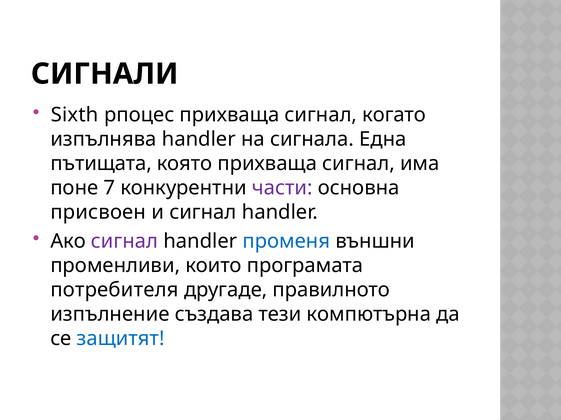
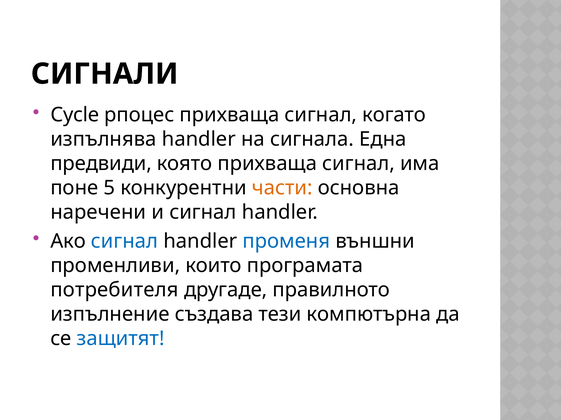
Sixth: Sixth -> Cycle (75, 115)
пътищата: пътищата -> предвиди (101, 164)
7: 7 -> 5 (109, 188)
части colour: purple -> orange (282, 188)
присвоен: присвоен -> наречени (98, 213)
сигнал colour: purple -> blue (124, 242)
